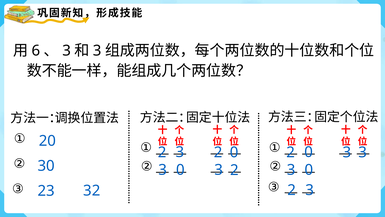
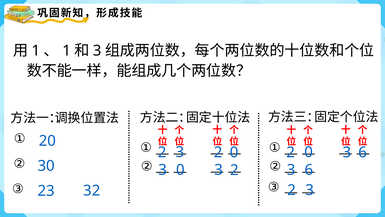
6: 6 -> 1 (36, 51)
3: 3 -> 1 (67, 51)
3: 3 -> 6 (363, 152)
0: 0 -> 6 (309, 170)
